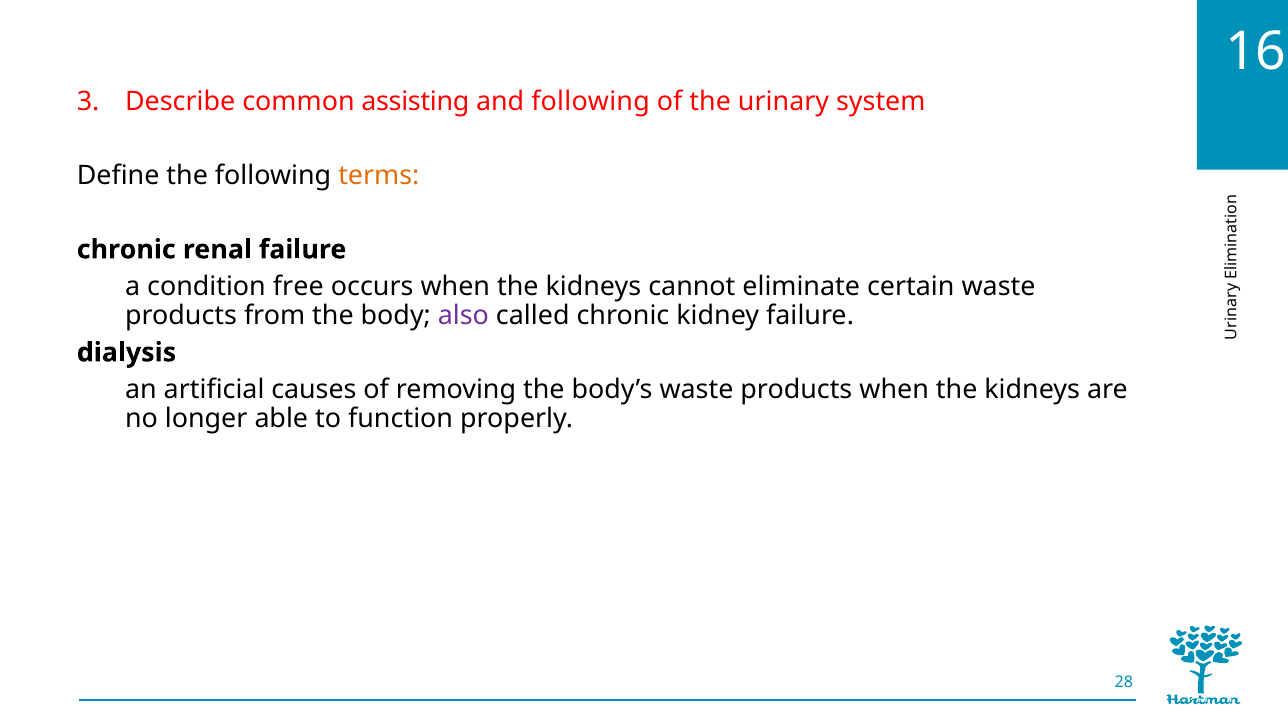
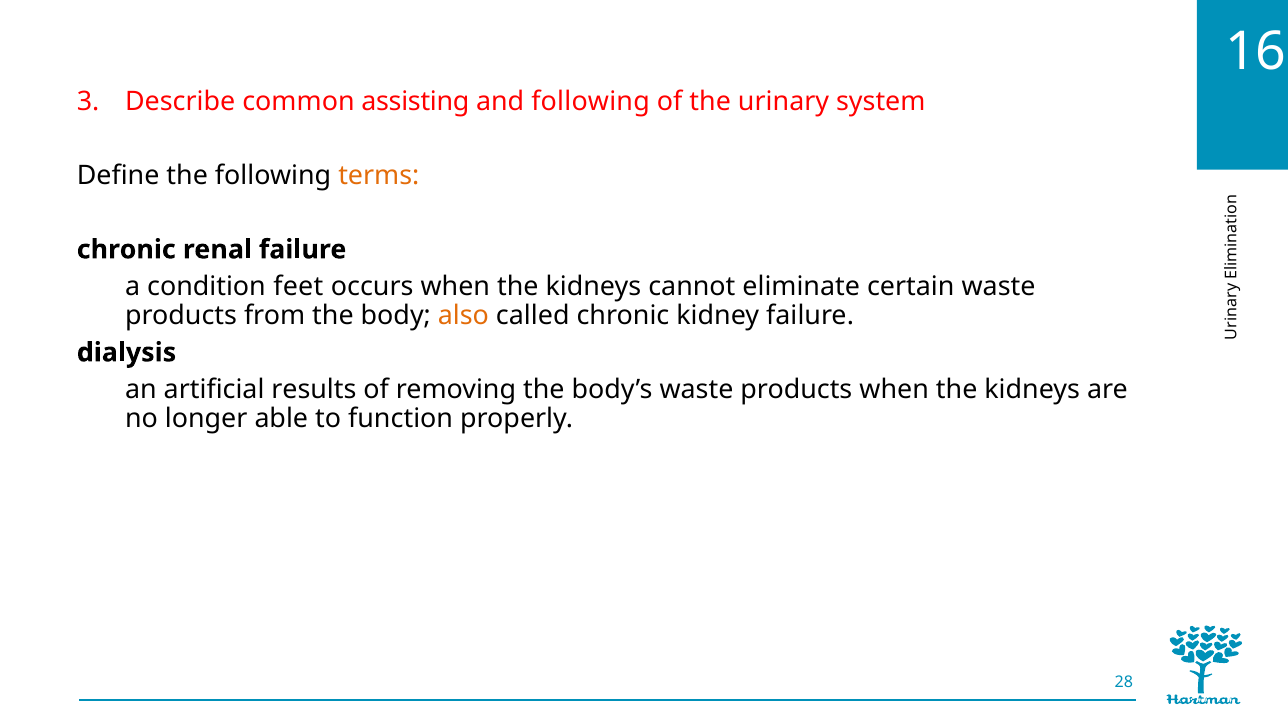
free: free -> feet (298, 287)
also colour: purple -> orange (463, 316)
causes: causes -> results (314, 390)
